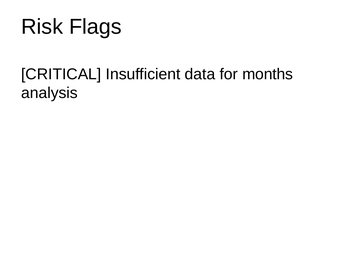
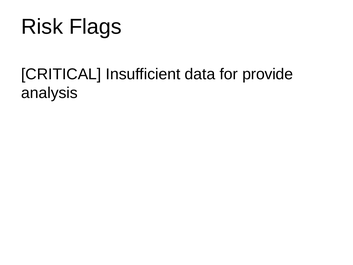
months: months -> provide (268, 74)
